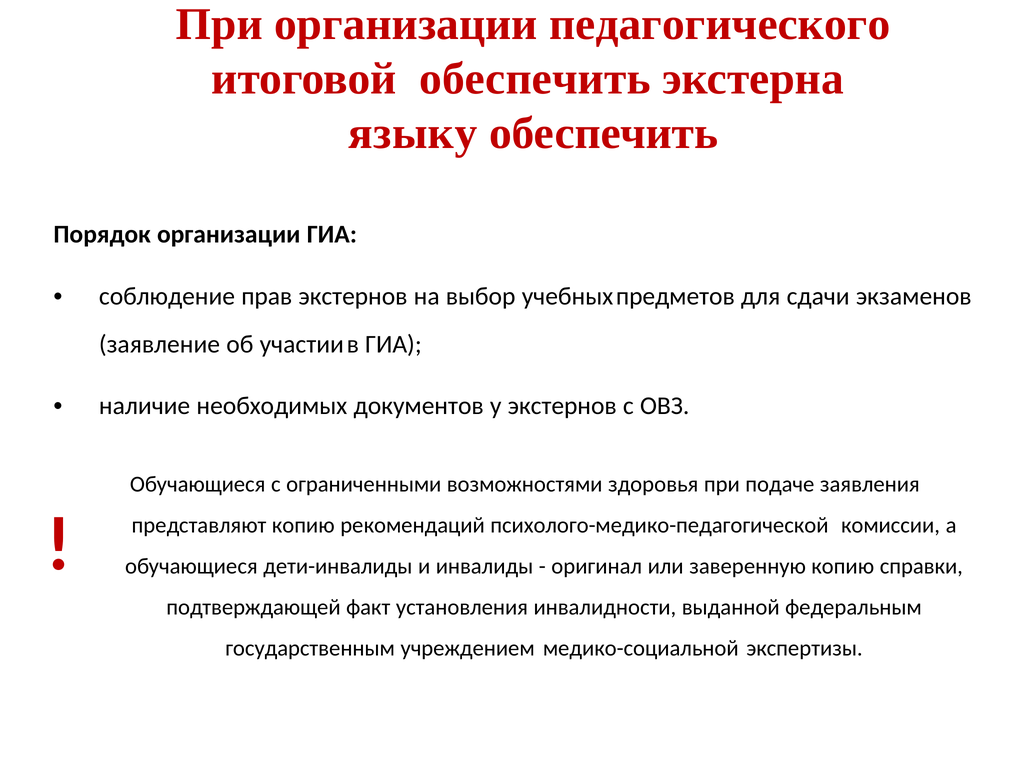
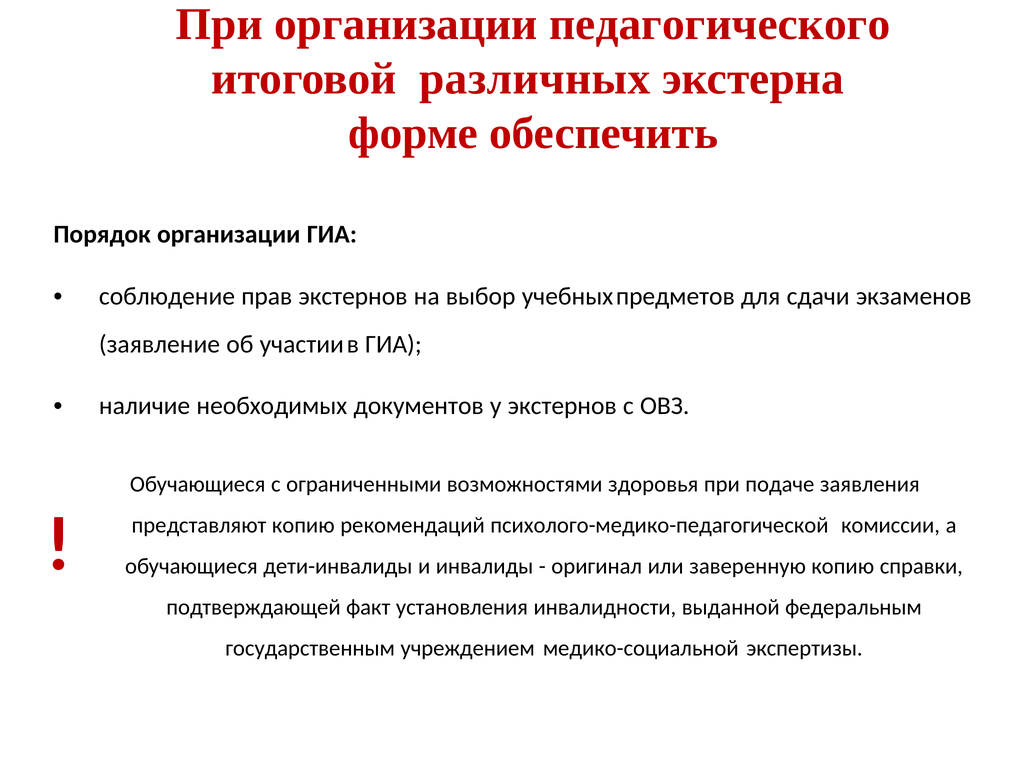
итоговой обеспечить: обеспечить -> различных (535, 79)
языку: языку -> форме (413, 134)
